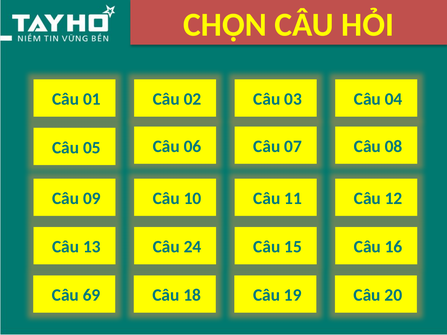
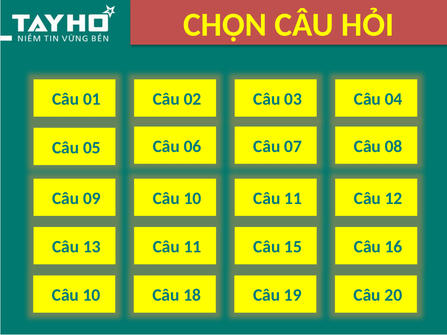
24: 24 -> 11 (193, 247)
69: 69 -> 10 (92, 295)
